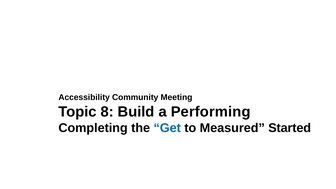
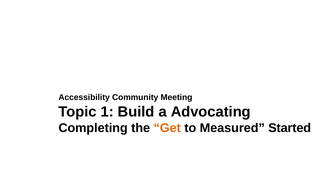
8: 8 -> 1 (107, 112)
Performing: Performing -> Advocating (211, 112)
Get colour: blue -> orange (167, 128)
